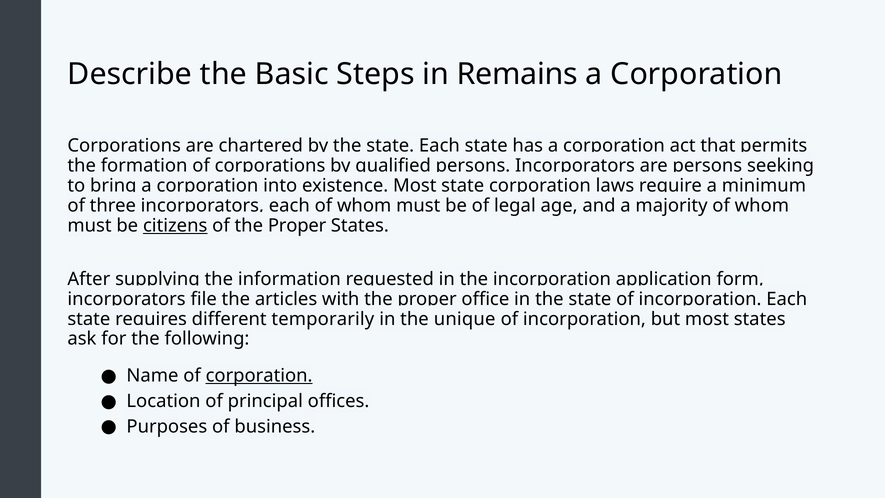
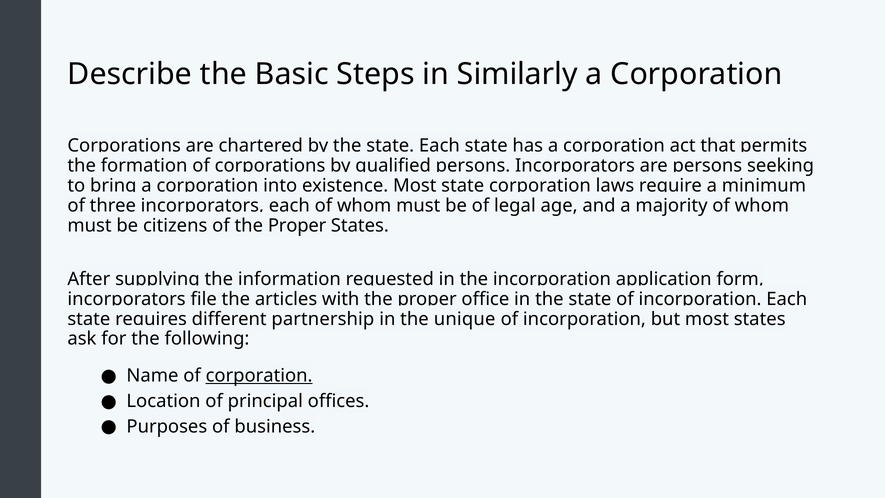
Remains: Remains -> Similarly (517, 74)
citizens underline: present -> none (175, 225)
temporarily: temporarily -> partnership (323, 319)
